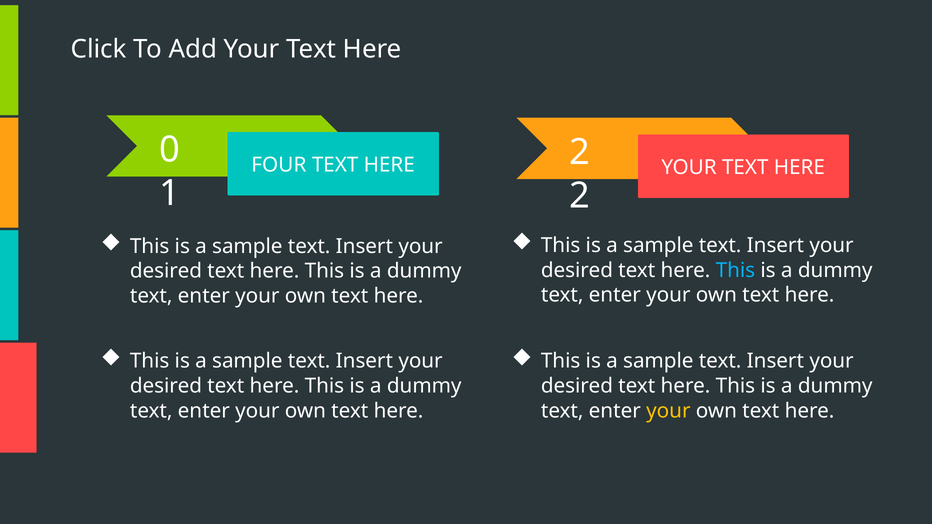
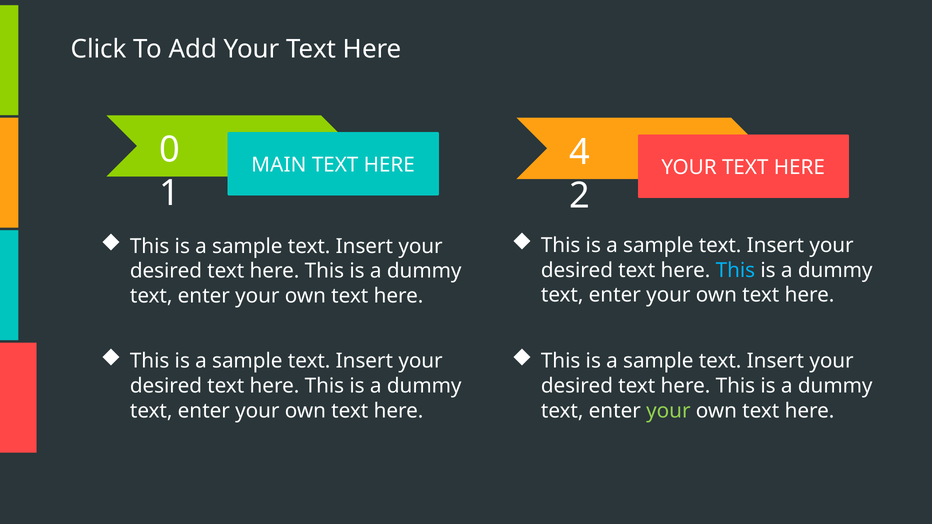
FOUR: FOUR -> MAIN (279, 165)
HERE 2: 2 -> 4 (580, 152)
your colour: yellow -> light green (668, 411)
